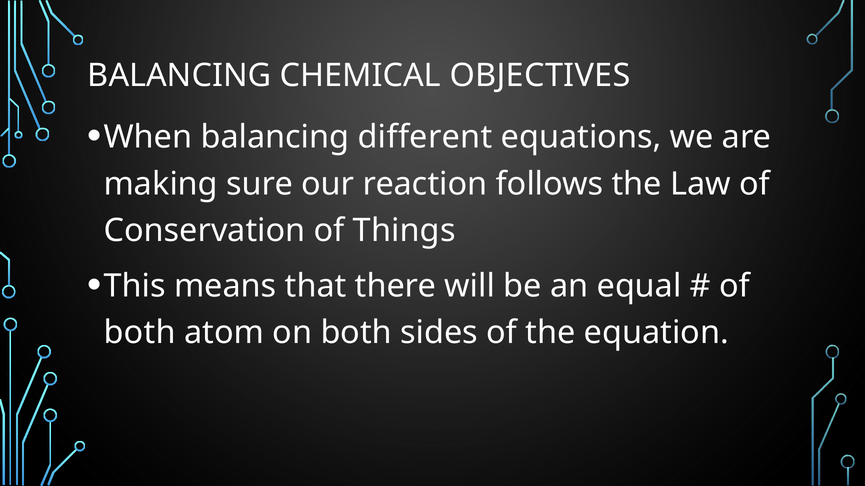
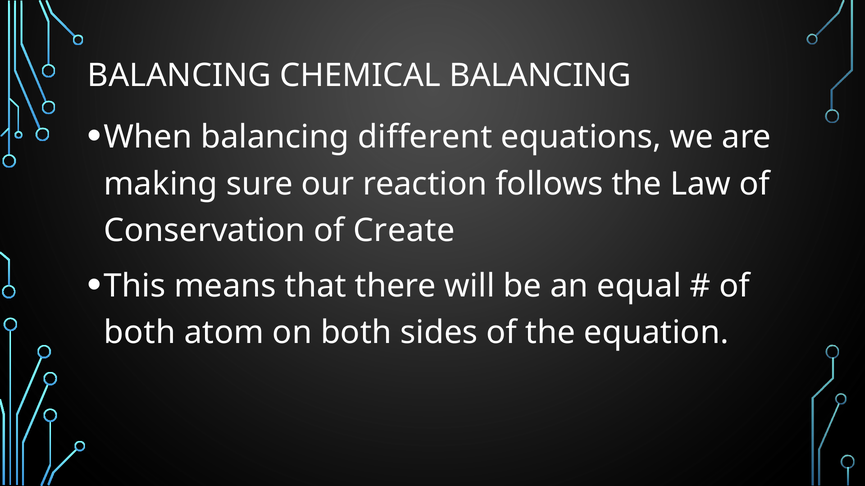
CHEMICAL OBJECTIVES: OBJECTIVES -> BALANCING (540, 76)
Things: Things -> Create (404, 231)
